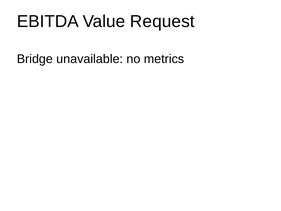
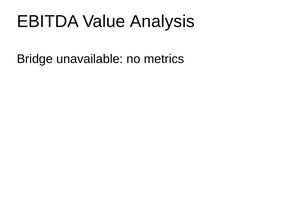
Request: Request -> Analysis (162, 21)
